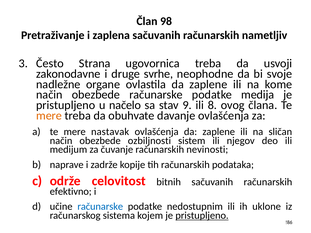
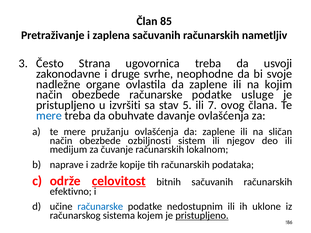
98: 98 -> 85 (166, 21)
kome: kome -> kojim (278, 84)
medija: medija -> usluge (258, 95)
načelo: načelo -> izvršiti (125, 105)
9: 9 -> 5 (187, 105)
8: 8 -> 7 (212, 105)
mere colour: orange -> blue (49, 116)
nastavak: nastavak -> pružanju (110, 132)
nevinosti: nevinosti -> lokalnom (207, 150)
celovitost underline: none -> present (119, 181)
